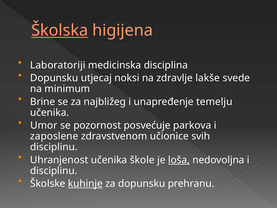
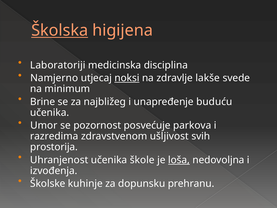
Dopunsku: Dopunsku -> Namjerno (54, 78)
noksi underline: none -> present (127, 78)
temelju: temelju -> buduću (214, 102)
zaposlene: zaposlene -> razredima (54, 136)
učionice: učionice -> ušljivost (169, 136)
disciplinu: disciplinu -> prostorija (54, 147)
disciplinu: disciplinu -> izvođenja (54, 171)
kuhinje underline: present -> none (85, 183)
